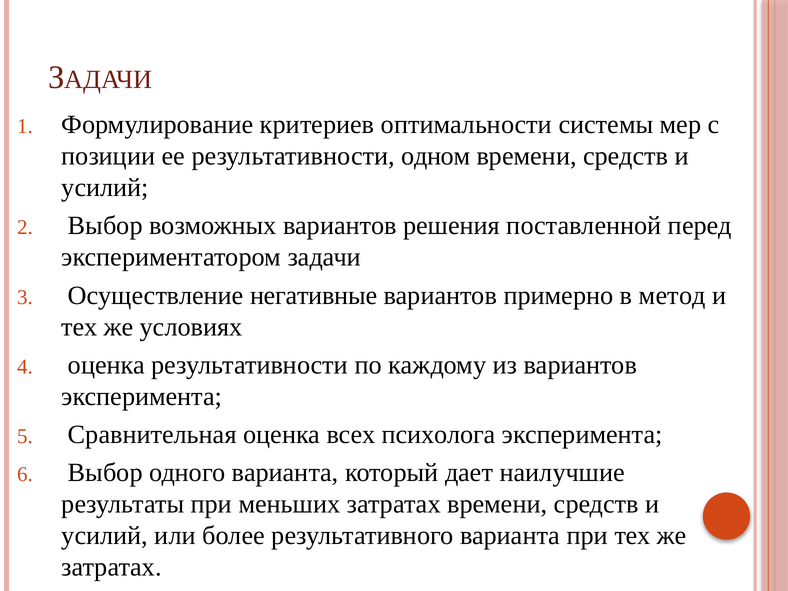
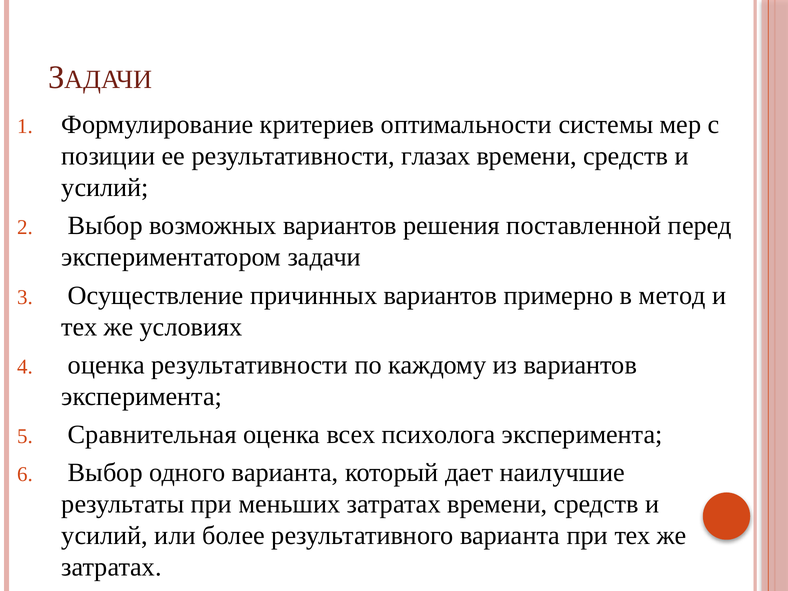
одном: одном -> глазах (436, 156)
негативные: негативные -> причинных (314, 295)
